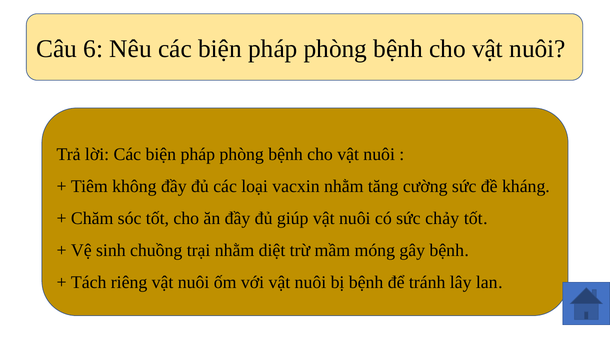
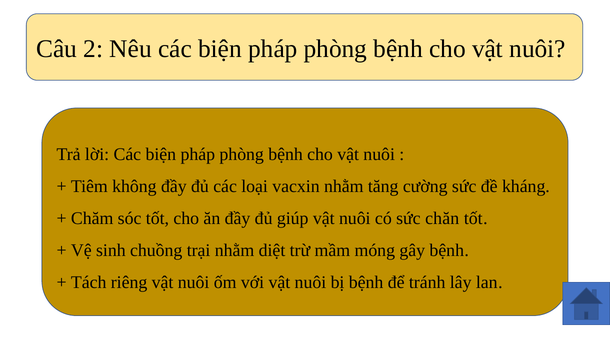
6: 6 -> 2 (93, 49)
chảy: chảy -> chăn (442, 218)
